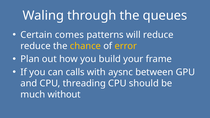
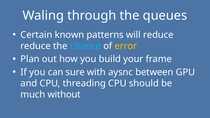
comes: comes -> known (69, 35)
chance colour: yellow -> light blue (85, 46)
calls: calls -> sure (75, 72)
